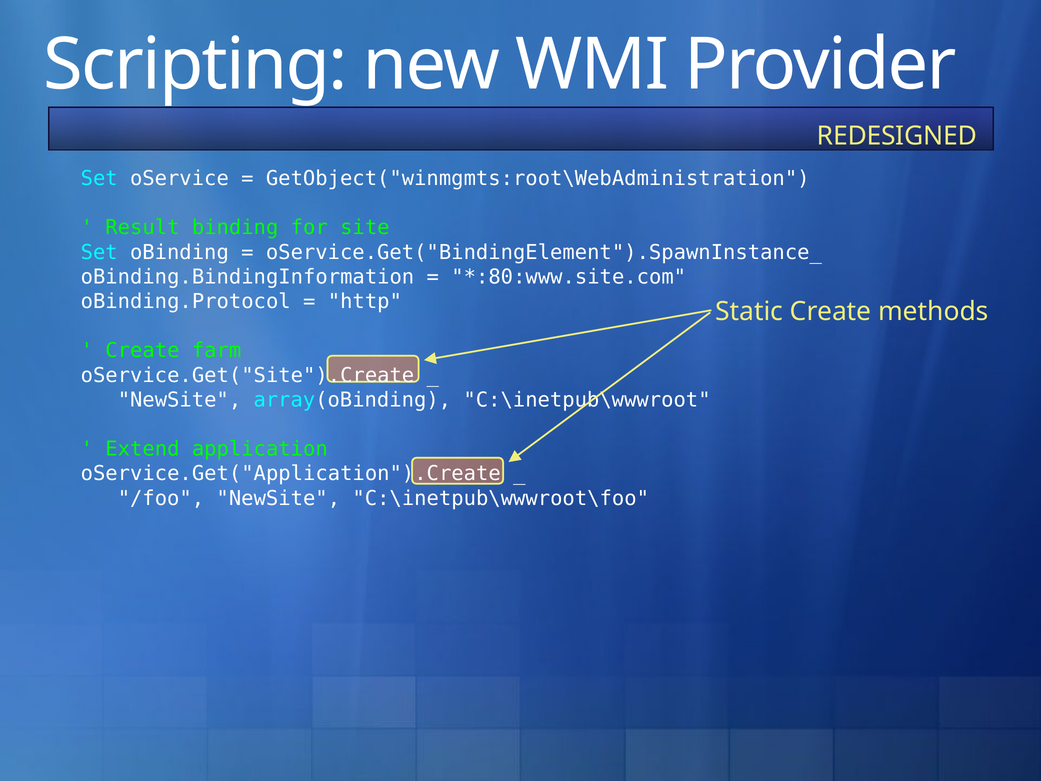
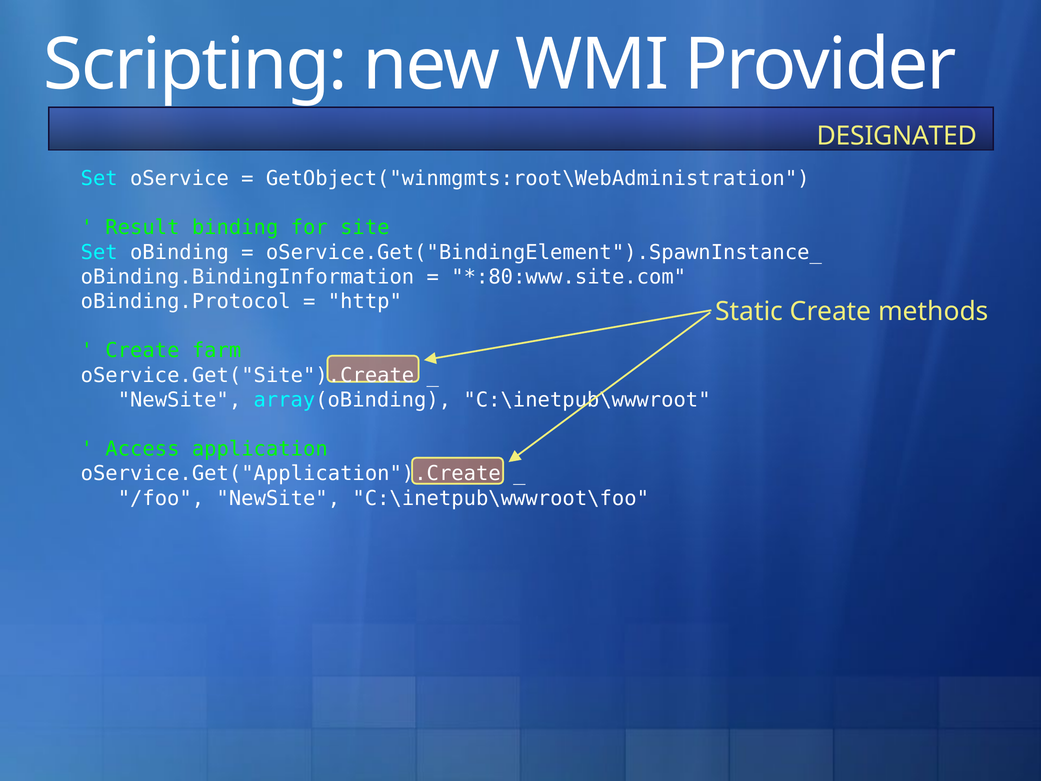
REDESIGNED: REDESIGNED -> DESIGNATED (897, 136)
Extend: Extend -> Access (142, 449)
